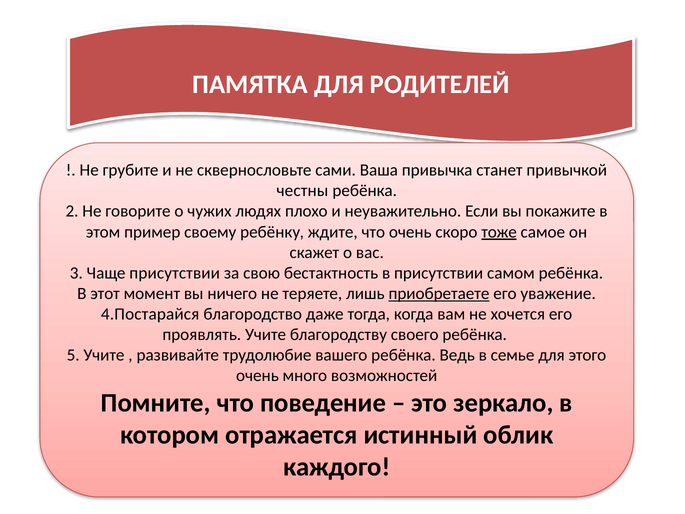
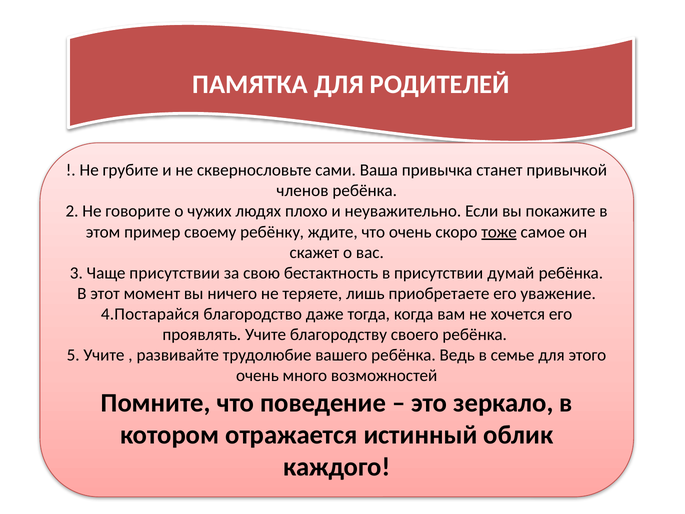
честны: честны -> членов (302, 191)
самом: самом -> думай (511, 273)
приобретаете underline: present -> none (439, 293)
